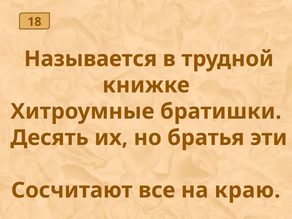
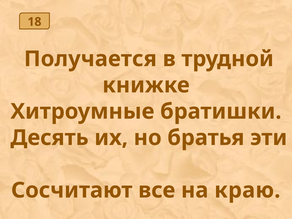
Называется: Называется -> Получается (90, 59)
